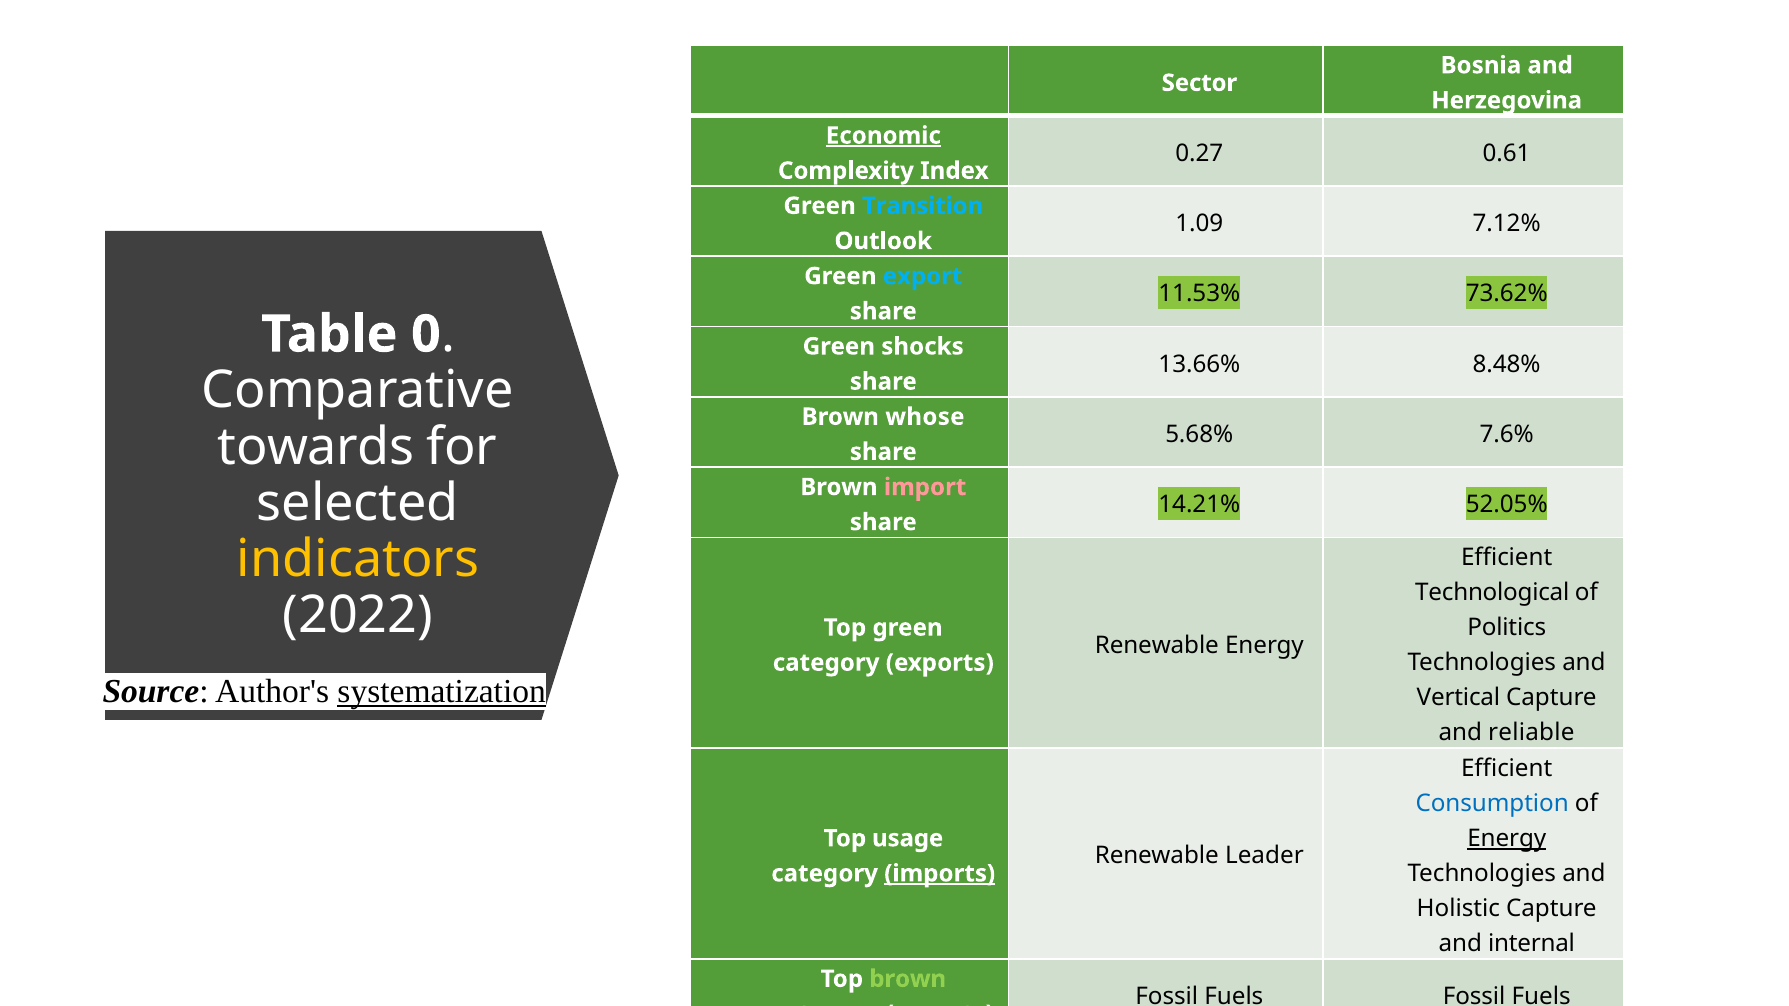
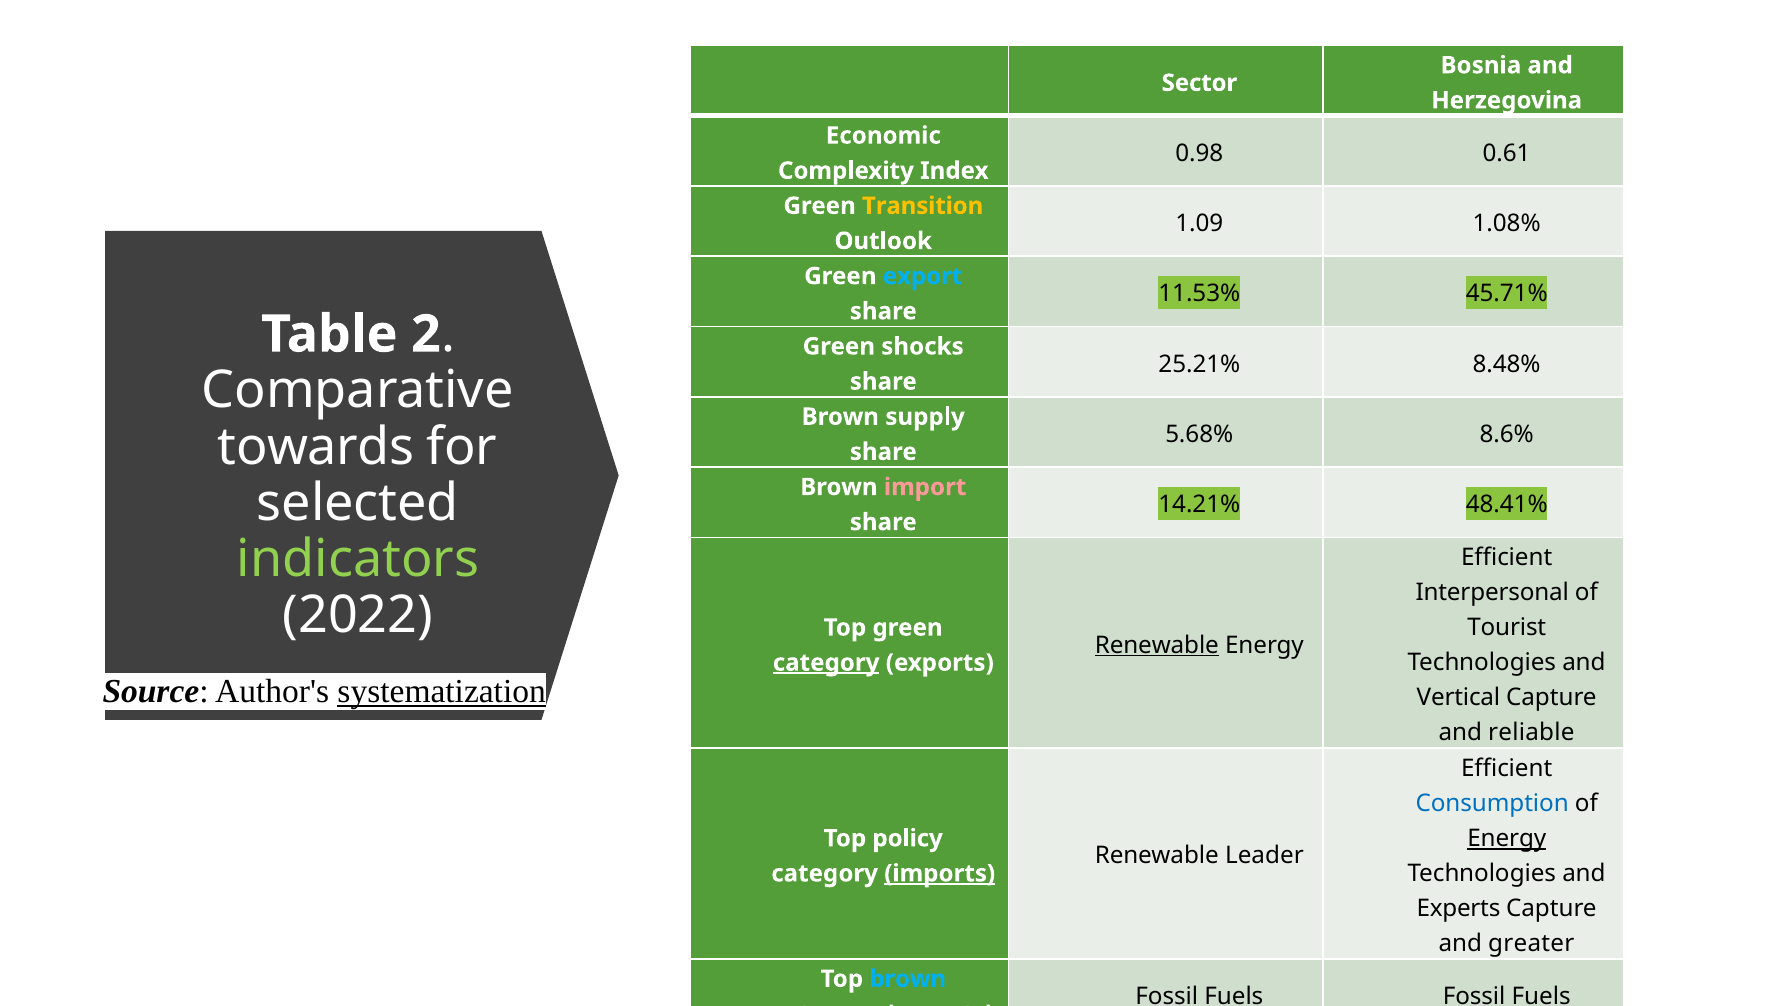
Economic underline: present -> none (883, 136)
0.27: 0.27 -> 0.98 (1199, 153)
Transition colour: light blue -> yellow (923, 206)
7.12%: 7.12% -> 1.08% (1507, 224)
73.62%: 73.62% -> 45.71% (1507, 294)
0: 0 -> 2 (426, 335)
13.66%: 13.66% -> 25.21% (1199, 364)
whose: whose -> supply (925, 417)
7.6%: 7.6% -> 8.6% (1507, 435)
52.05%: 52.05% -> 48.41% (1507, 505)
indicators colour: yellow -> light green (358, 560)
Technological: Technological -> Interpersonal (1492, 593)
Politics: Politics -> Tourist (1507, 628)
Renewable underline: none -> present (1157, 645)
category underline: none -> present (826, 663)
usage: usage -> policy (908, 839)
Holistic: Holistic -> Experts (1458, 909)
internal: internal -> greater (1531, 944)
brown colour: light green -> light blue (908, 979)
